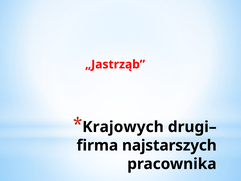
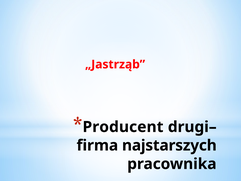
Krajowych: Krajowych -> Producent (123, 127)
